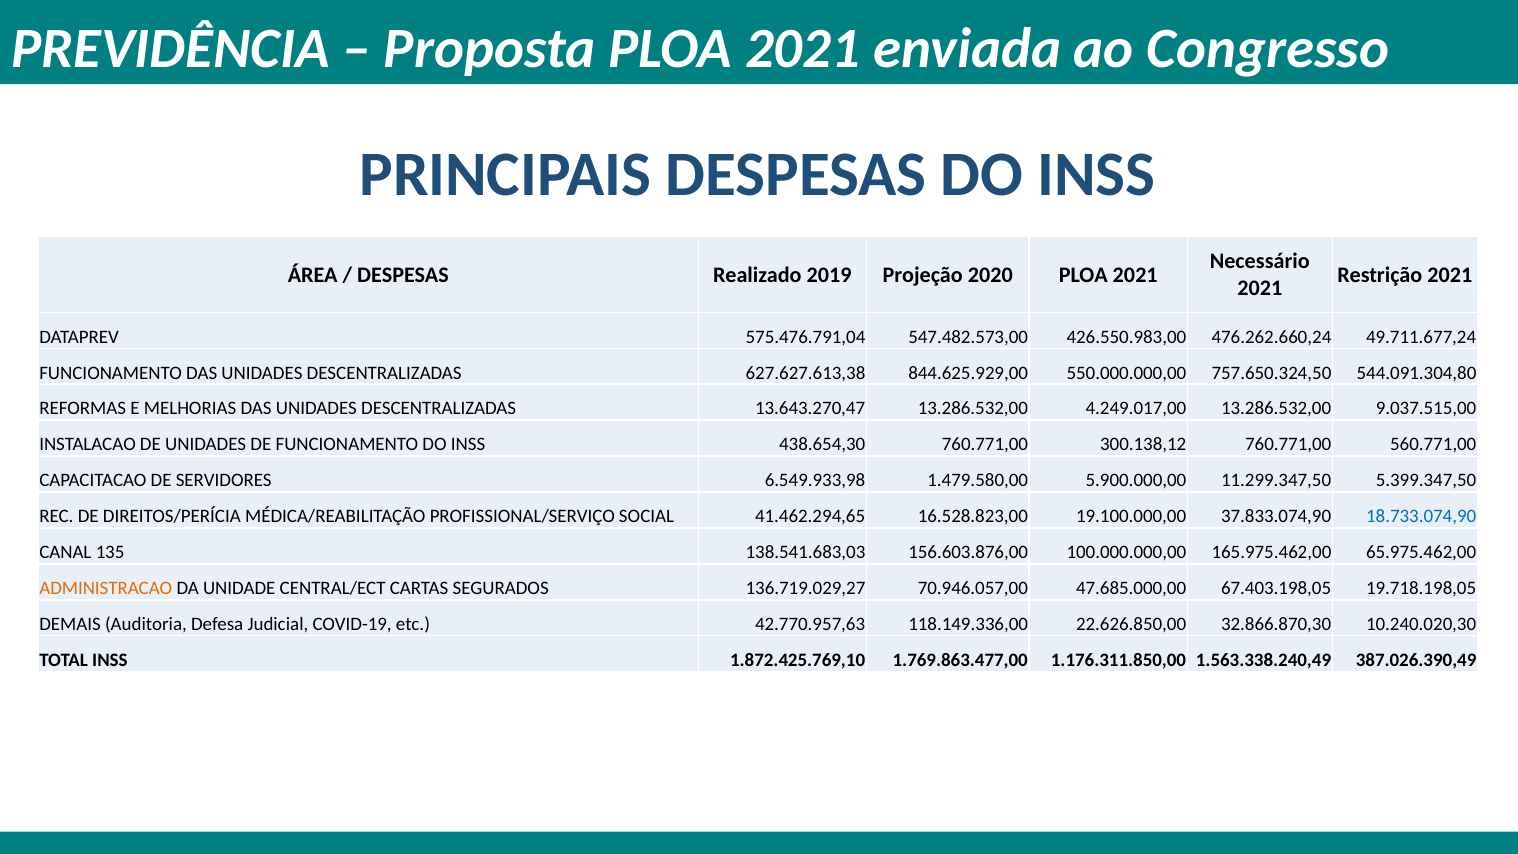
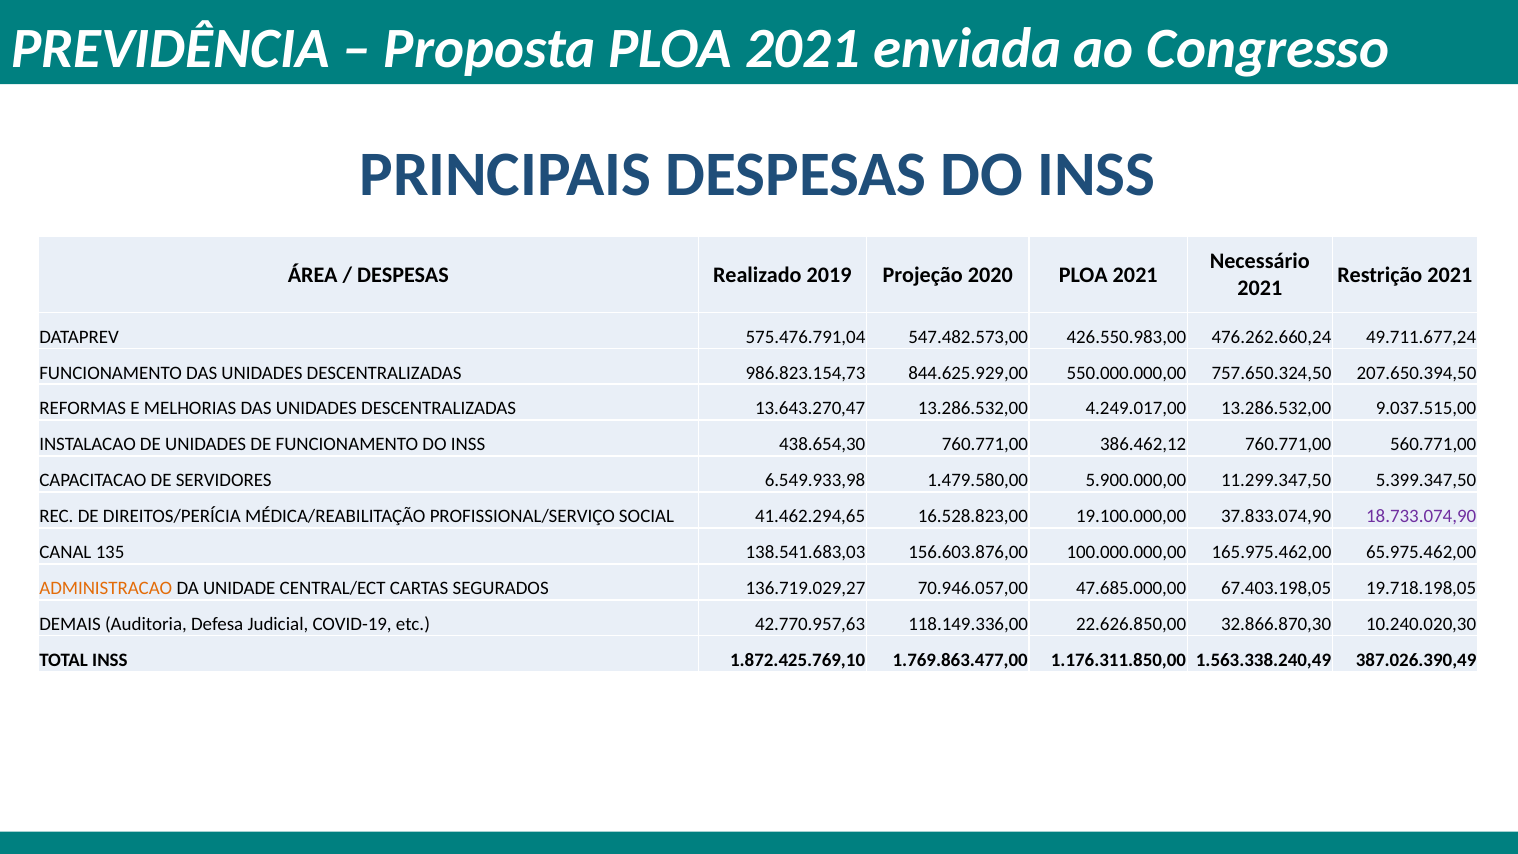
627.627.613,38: 627.627.613,38 -> 986.823.154,73 (805, 373)
544.091.304,80: 544.091.304,80 -> 207.650.394,50 (1417, 373)
300.138,12: 300.138,12 -> 386.462,12 (1143, 445)
18.733.074,90 colour: blue -> purple (1421, 517)
